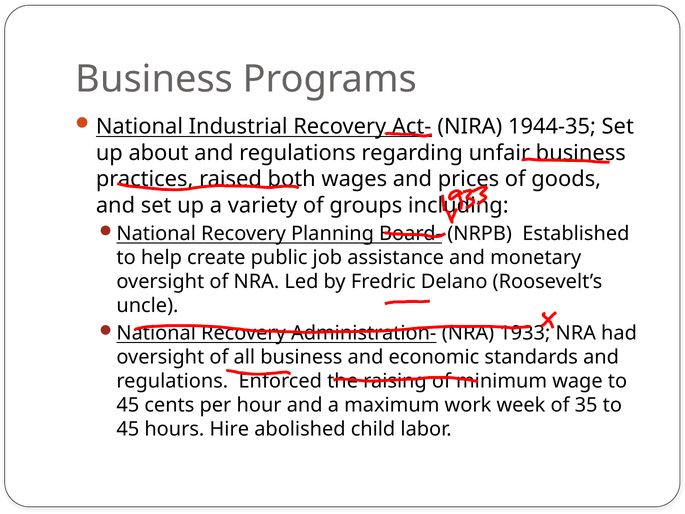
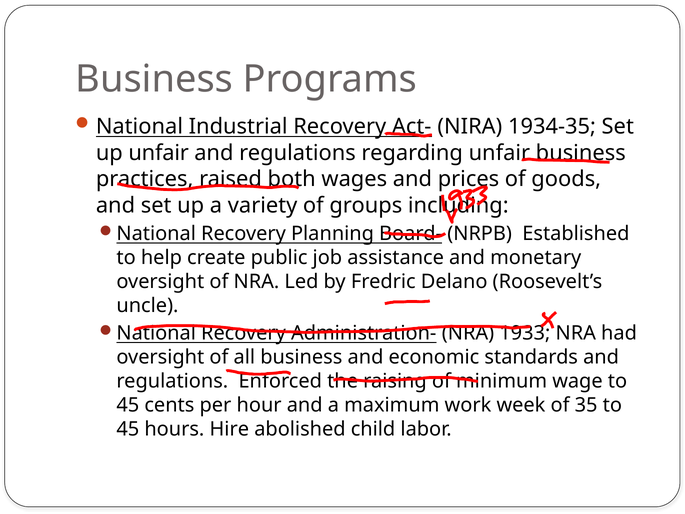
1944-35: 1944-35 -> 1934-35 (552, 127)
up about: about -> unfair (159, 153)
